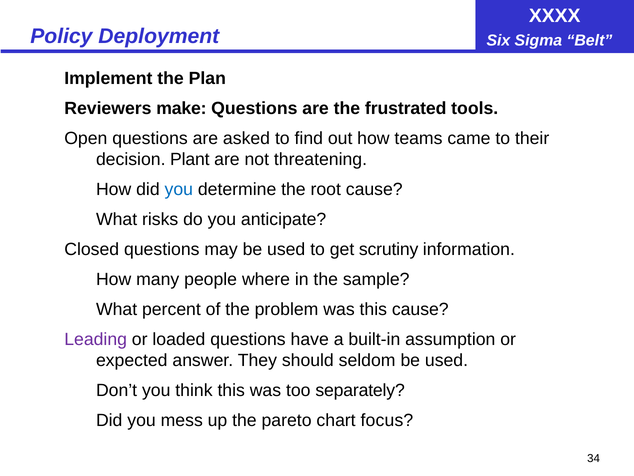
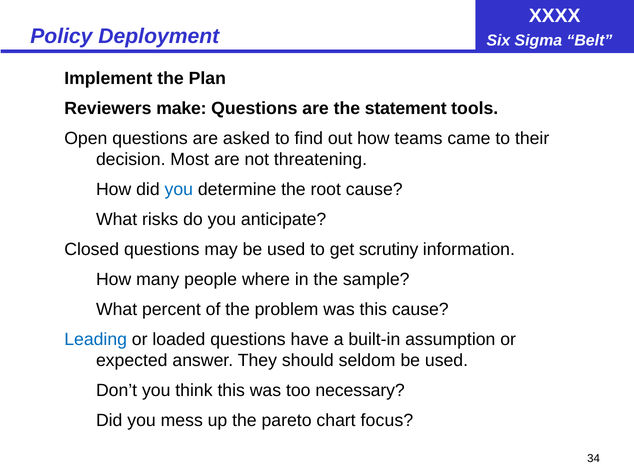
frustrated: frustrated -> statement (406, 108)
Plant: Plant -> Most (190, 159)
Leading colour: purple -> blue (96, 339)
separately: separately -> necessary (360, 390)
